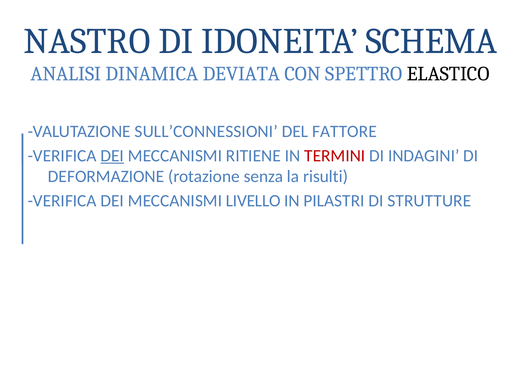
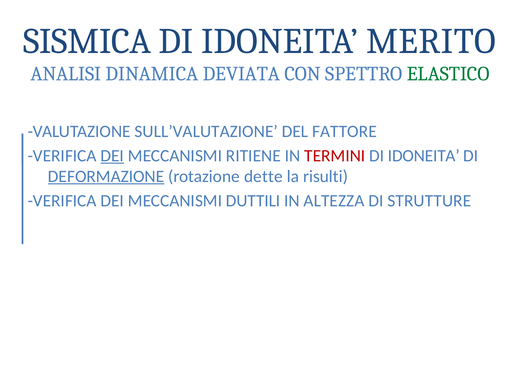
NASTRO: NASTRO -> SISMICA (87, 41)
SCHEMA: SCHEMA -> MERITO (431, 41)
ELASTICO colour: black -> green (448, 74)
SULL’CONNESSIONI: SULL’CONNESSIONI -> SULL’VALUTAZIONE (206, 131)
INDAGINI: INDAGINI -> IDONEITA (424, 156)
DEFORMAZIONE underline: none -> present (106, 176)
senza: senza -> dette (263, 176)
LIVELLO: LIVELLO -> DUTTILI (253, 201)
PILASTRI: PILASTRI -> ALTEZZA (334, 201)
